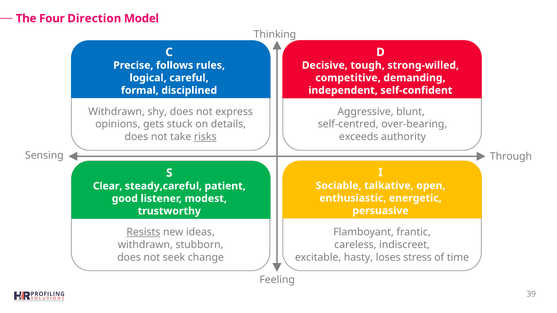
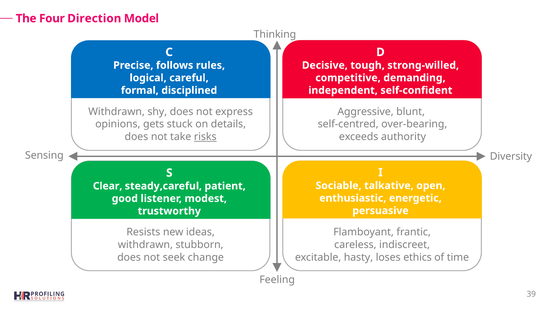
Through: Through -> Diversity (511, 156)
Resists underline: present -> none (143, 232)
stress: stress -> ethics (418, 257)
